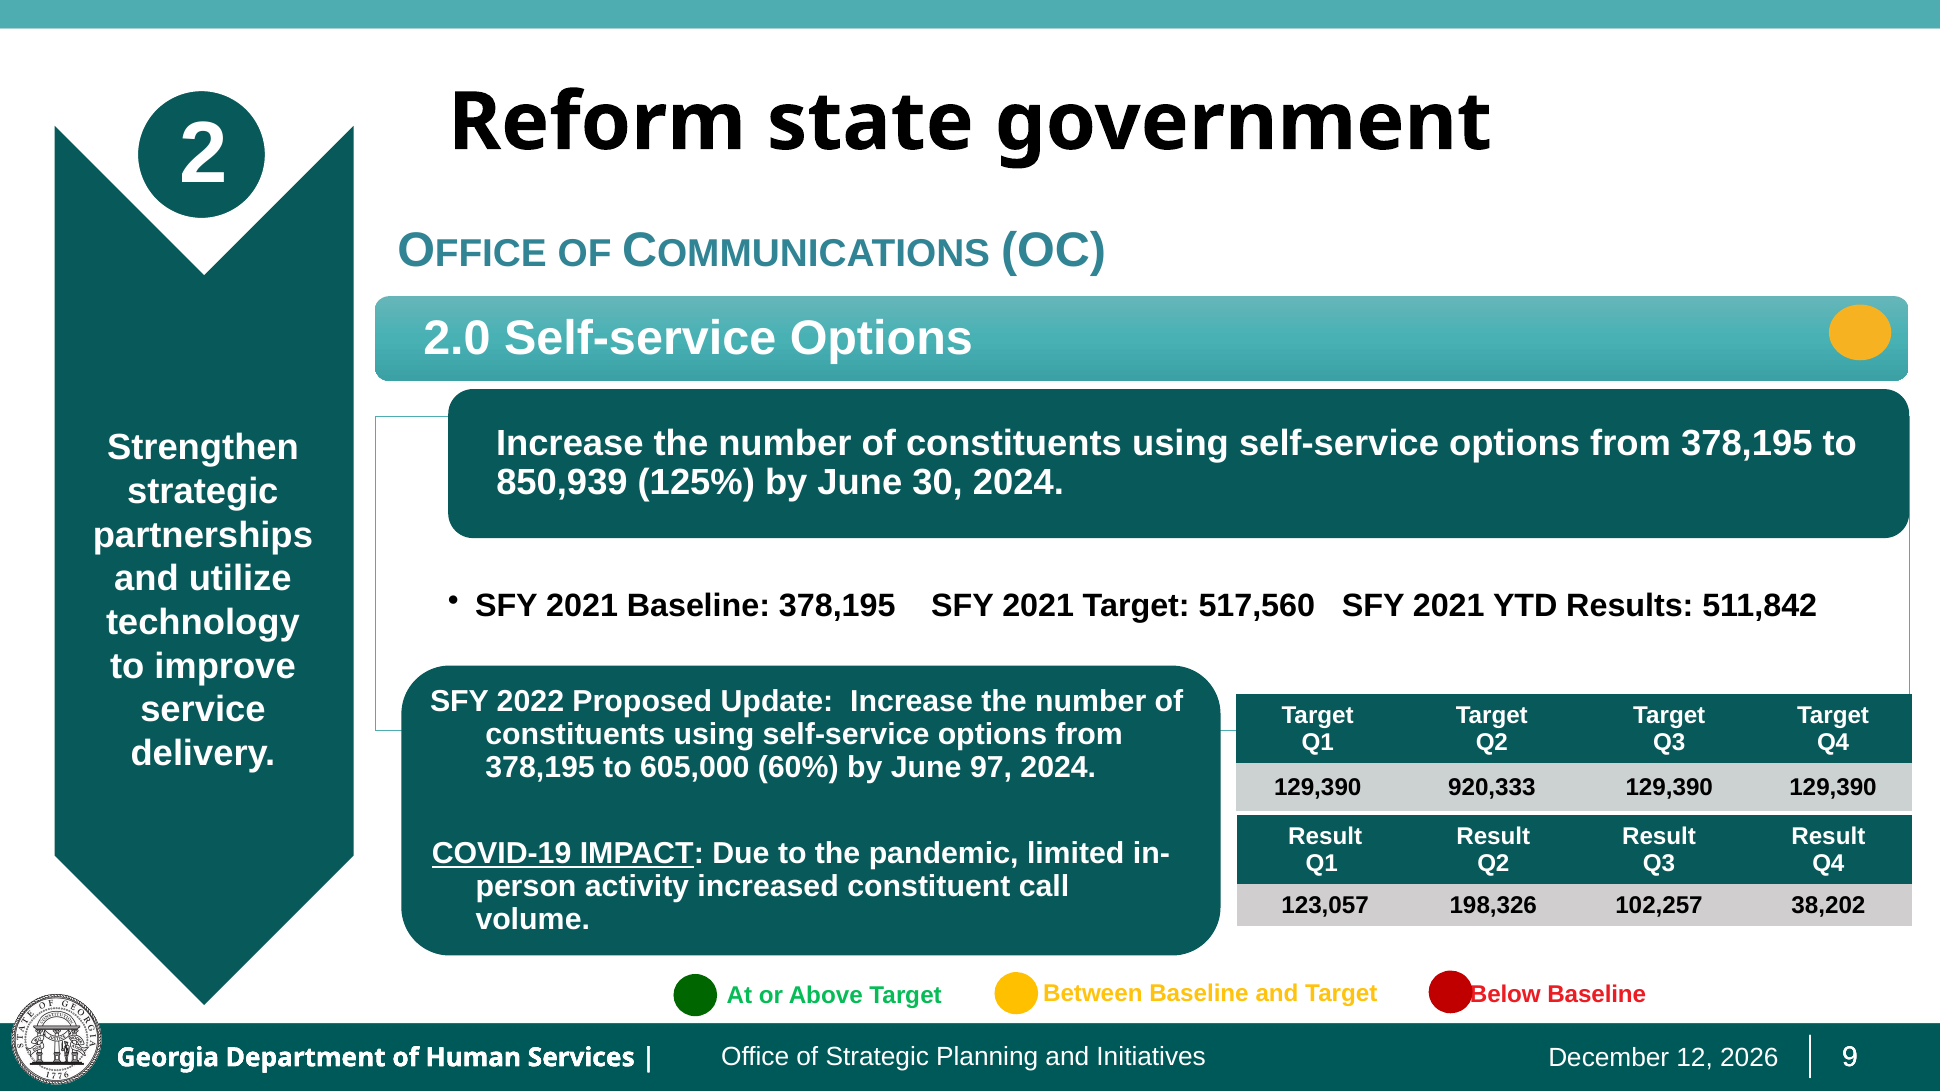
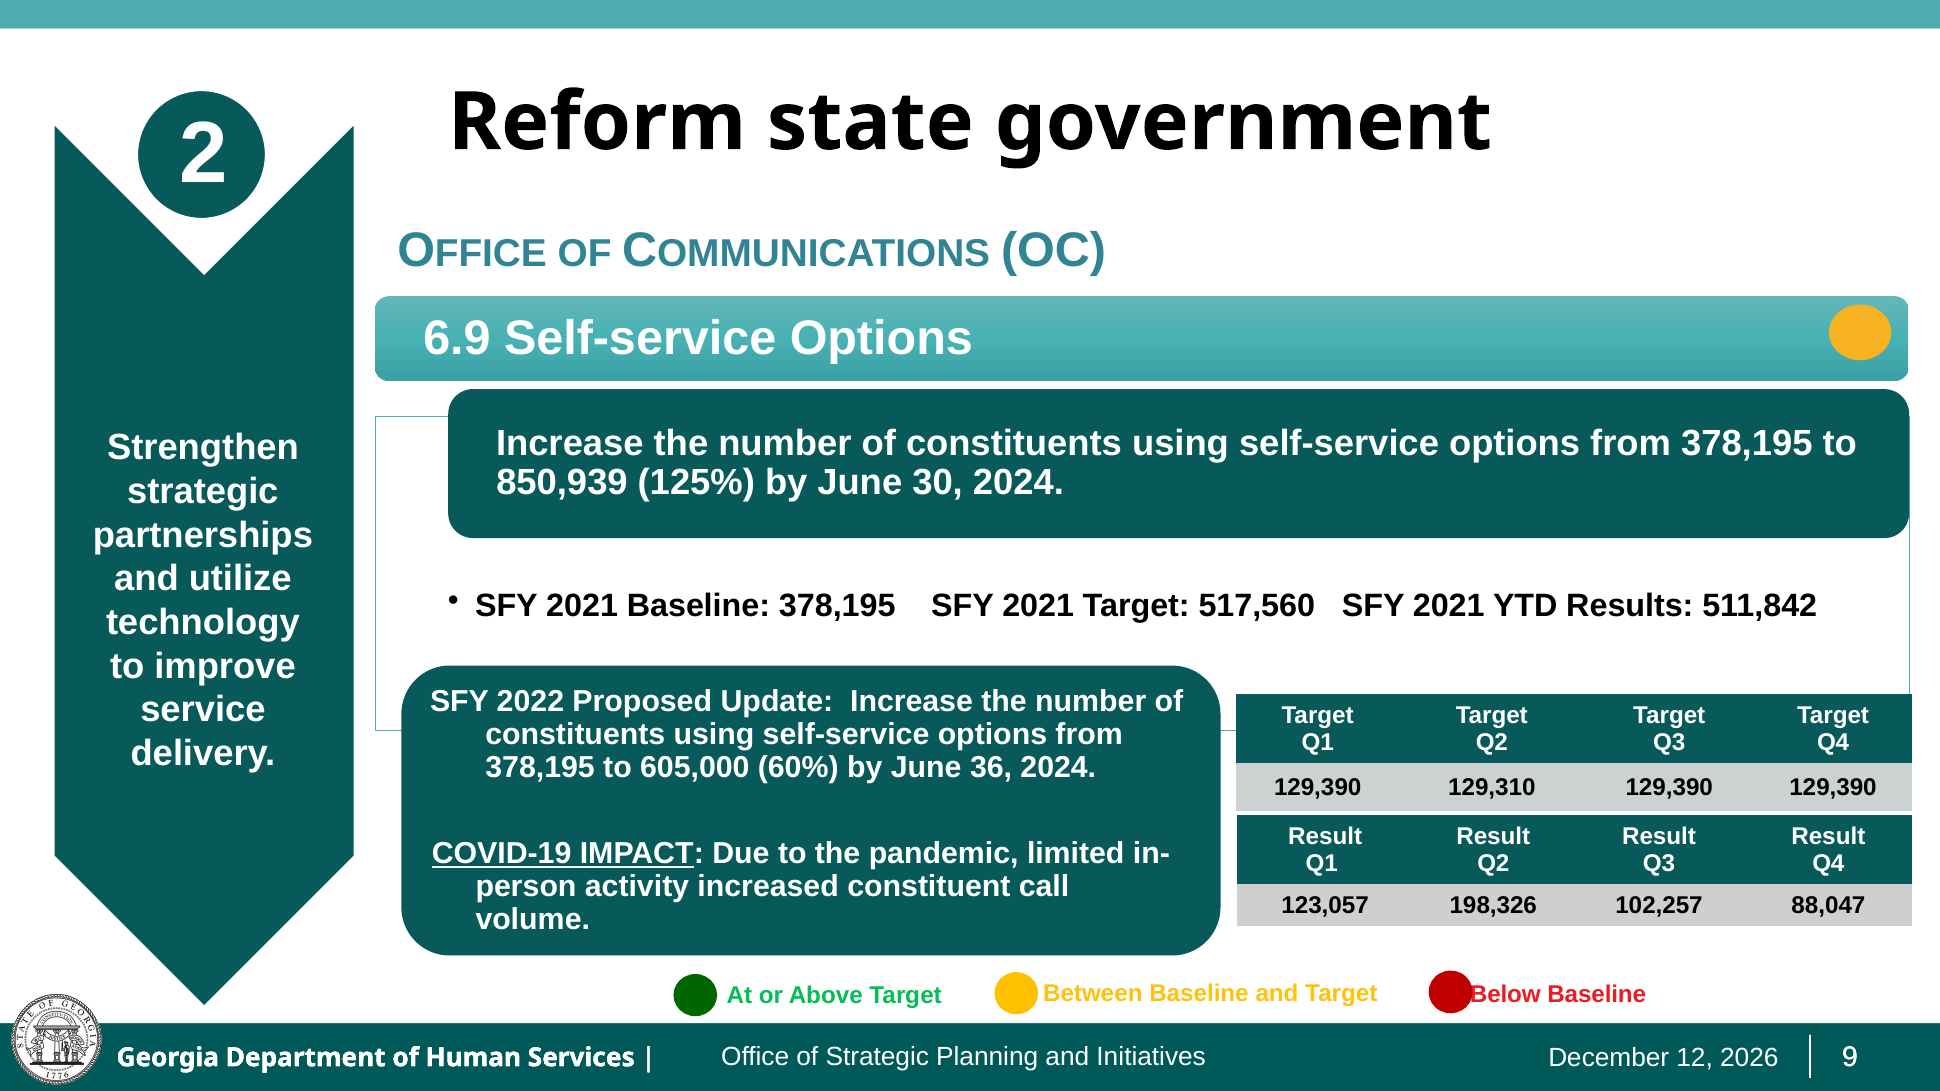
2.0: 2.0 -> 6.9 (457, 338)
97: 97 -> 36 (991, 767)
920,333: 920,333 -> 129,310 (1492, 788)
38,202: 38,202 -> 88,047 (1828, 906)
